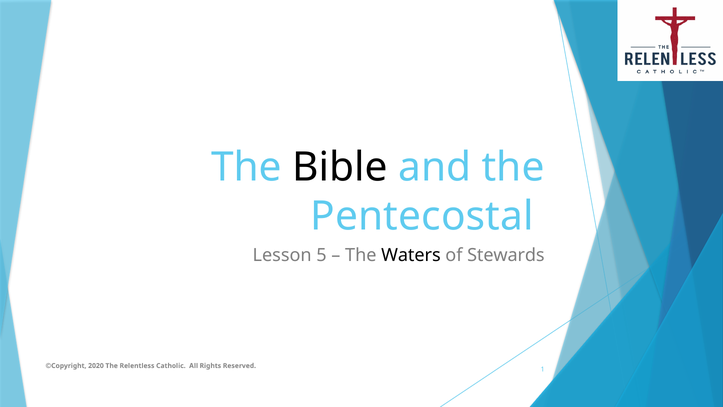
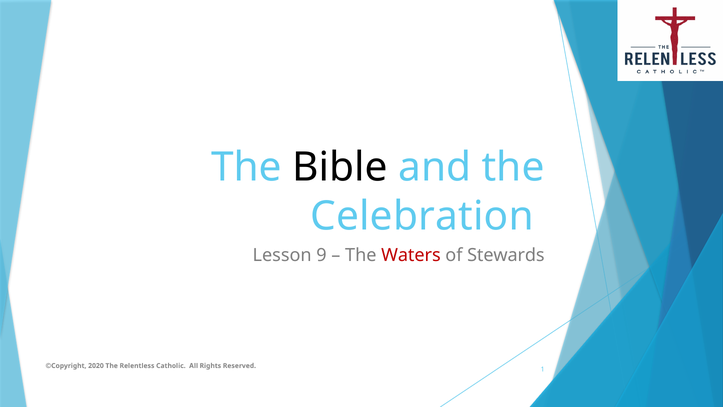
Pentecostal: Pentecostal -> Celebration (422, 216)
5: 5 -> 9 (321, 255)
Waters colour: black -> red (411, 255)
